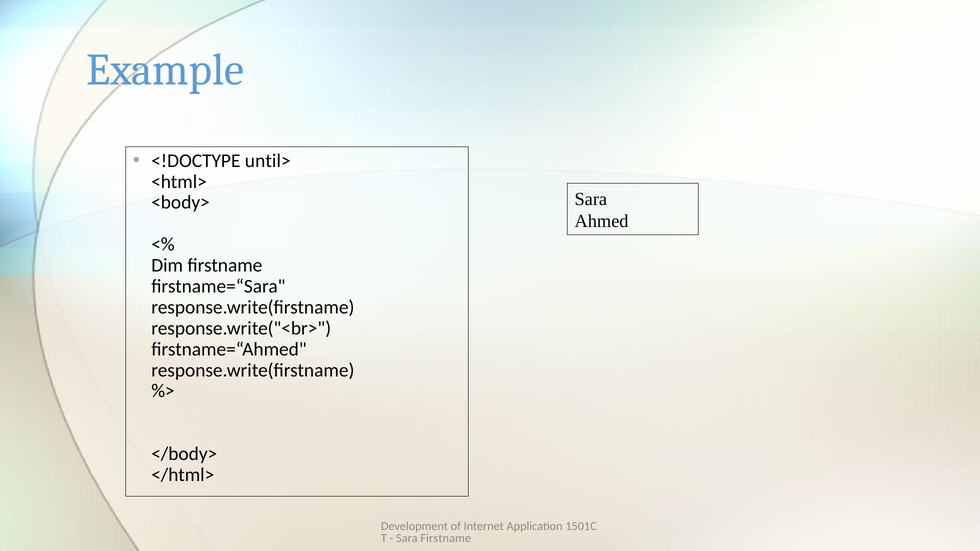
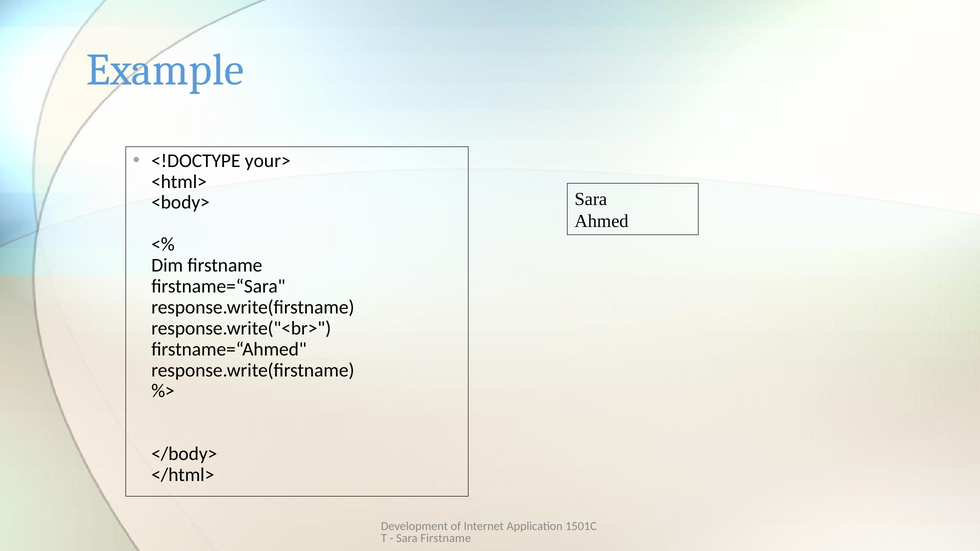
until>: until> -> your> (268, 161)
